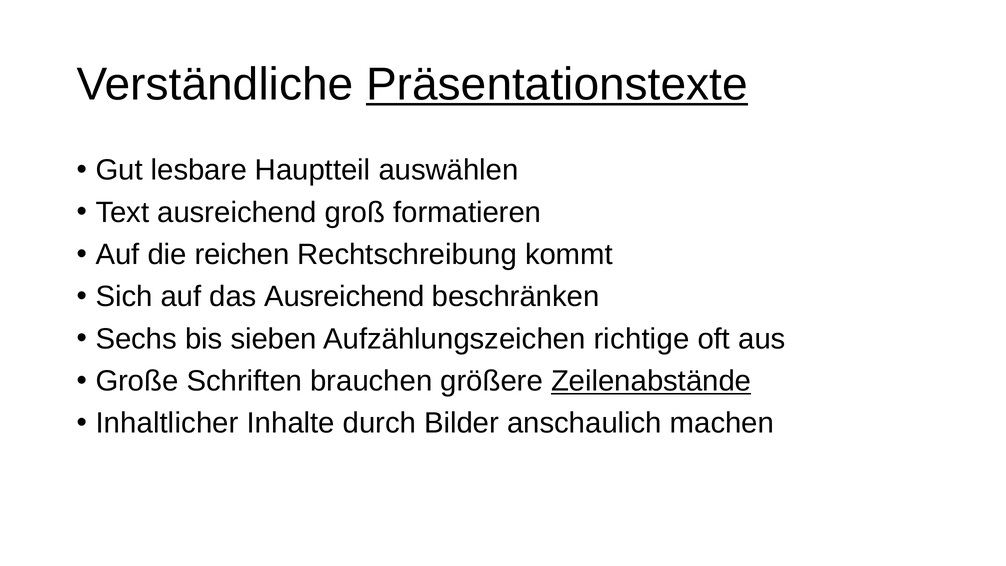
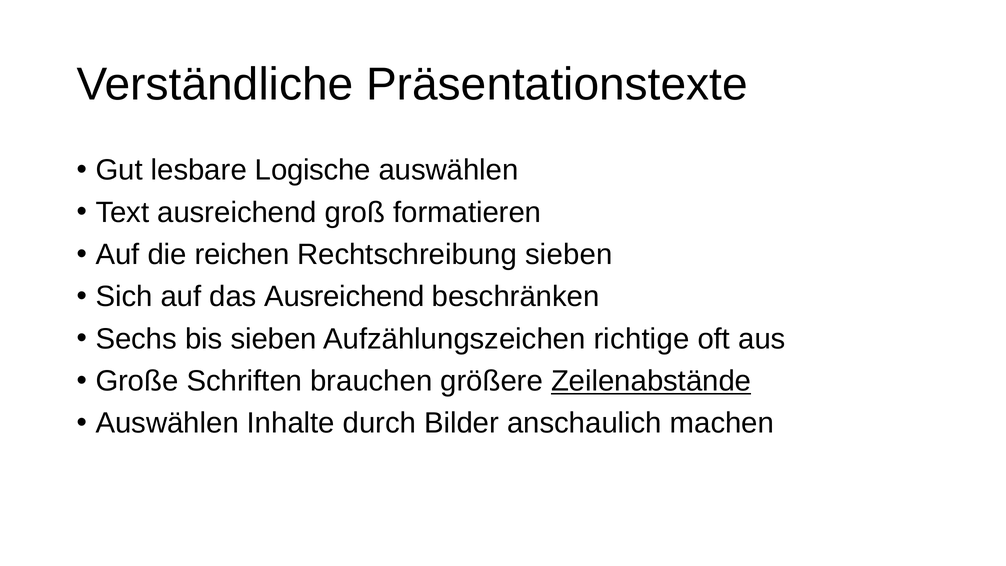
Präsentationstexte underline: present -> none (557, 85)
Hauptteil: Hauptteil -> Logische (313, 170)
Rechtschreibung kommt: kommt -> sieben (569, 254)
Inhaltlicher: Inhaltlicher -> Auswählen (167, 423)
